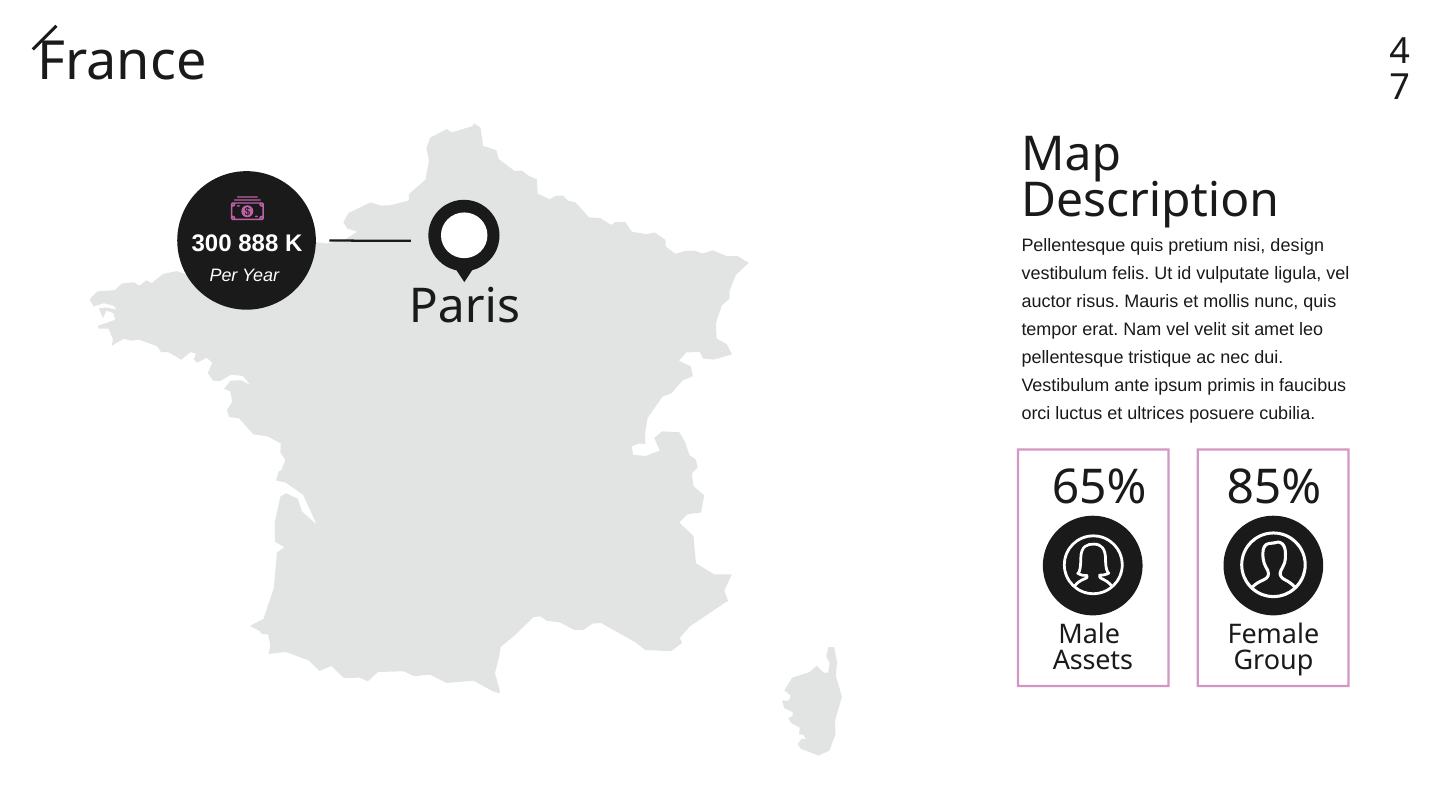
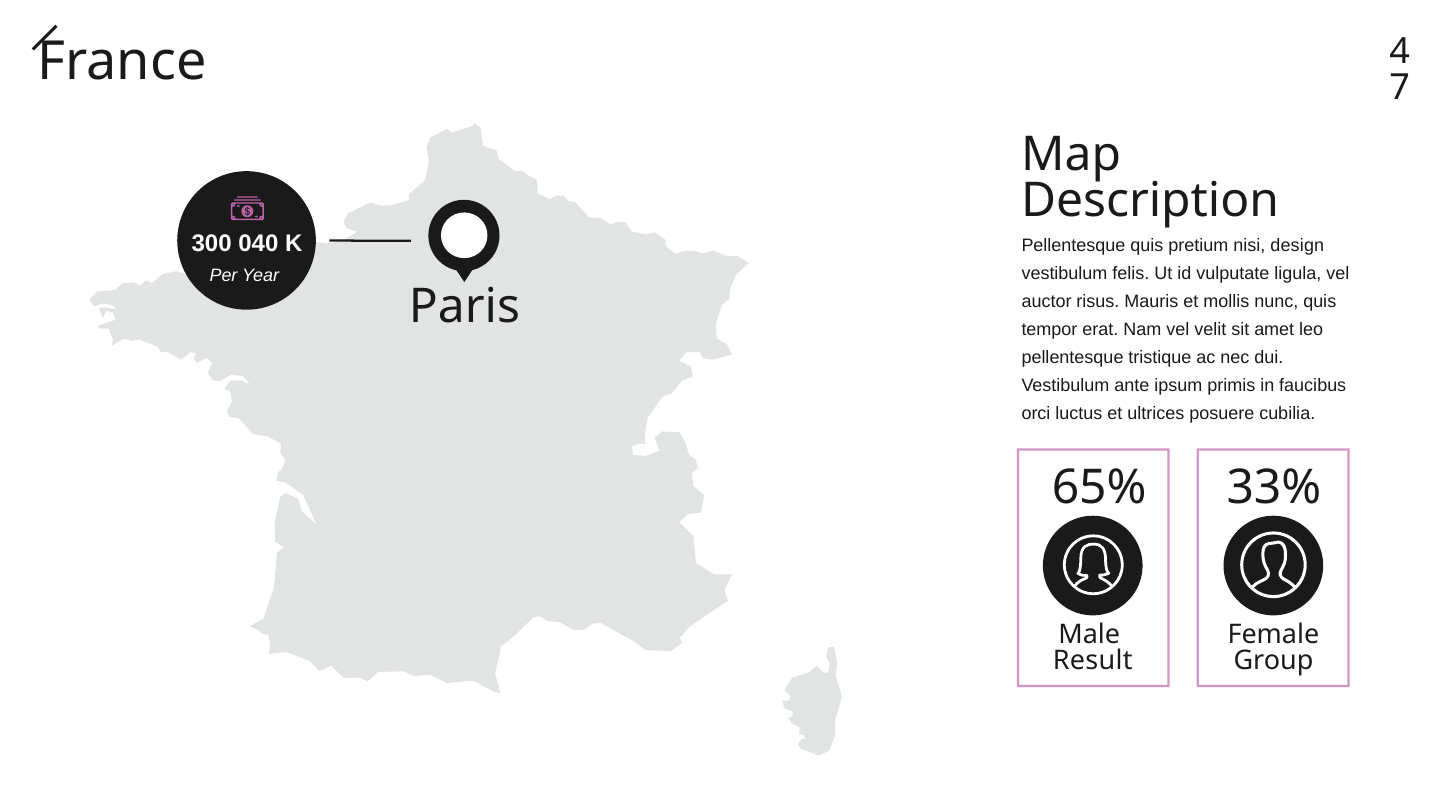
888: 888 -> 040 (258, 243)
85%: 85% -> 33% (1274, 488)
Assets: Assets -> Result (1093, 660)
